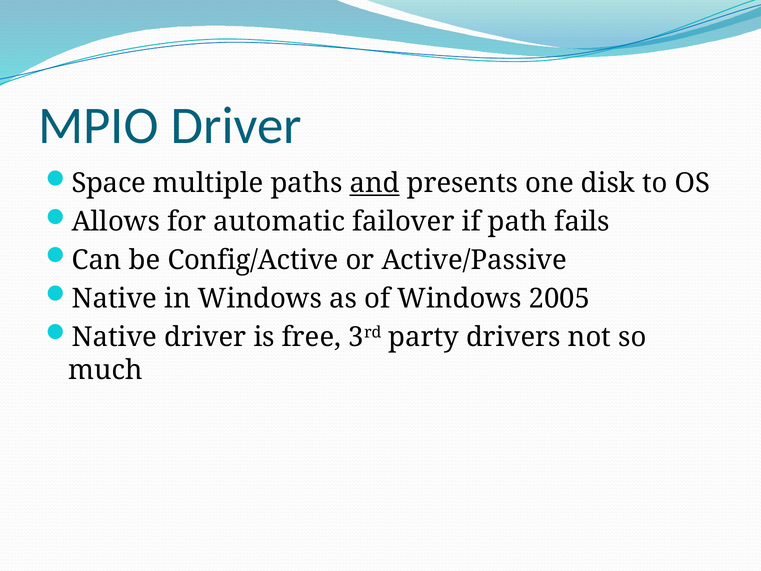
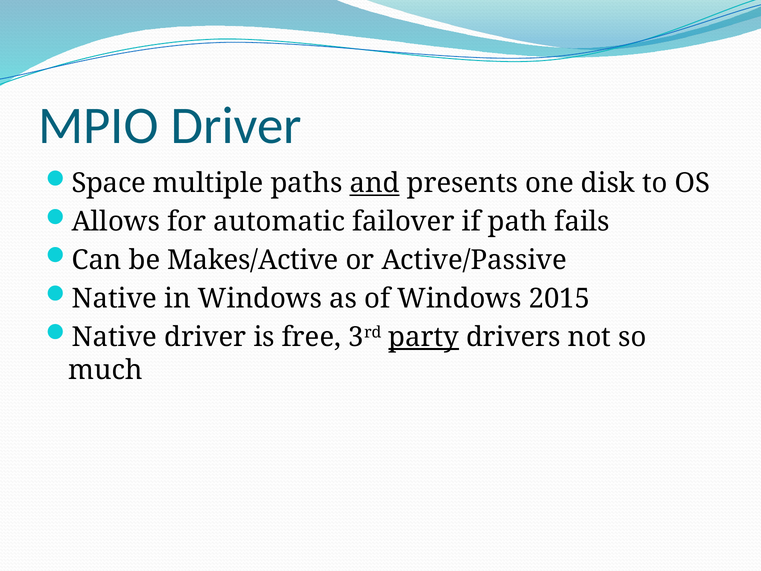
Config/Active: Config/Active -> Makes/Active (253, 260)
2005: 2005 -> 2015 (559, 299)
party underline: none -> present (424, 337)
